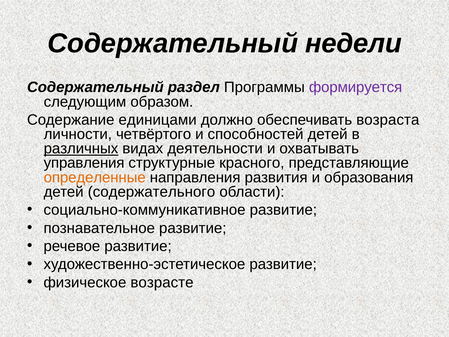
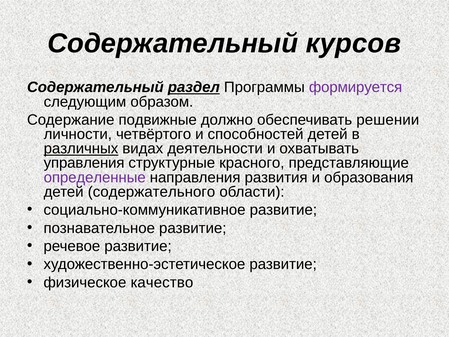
недели: недели -> курсов (353, 43)
раздел underline: none -> present (194, 87)
единицами: единицами -> подвижные (158, 120)
возраста: возраста -> решении (388, 120)
определенные colour: orange -> purple (95, 177)
возрасте: возрасте -> качество (162, 282)
